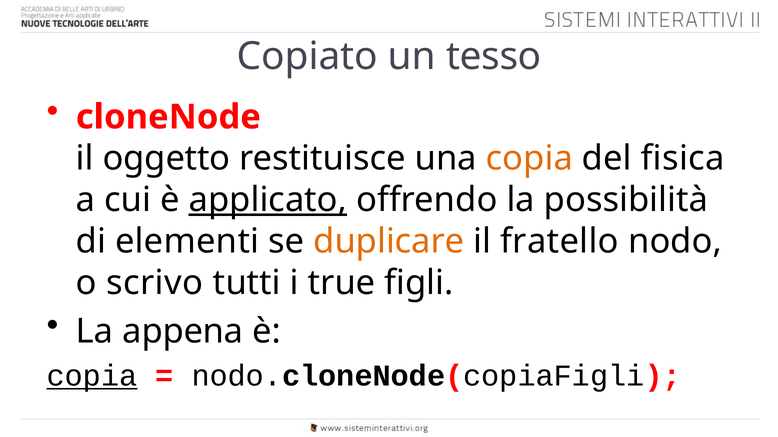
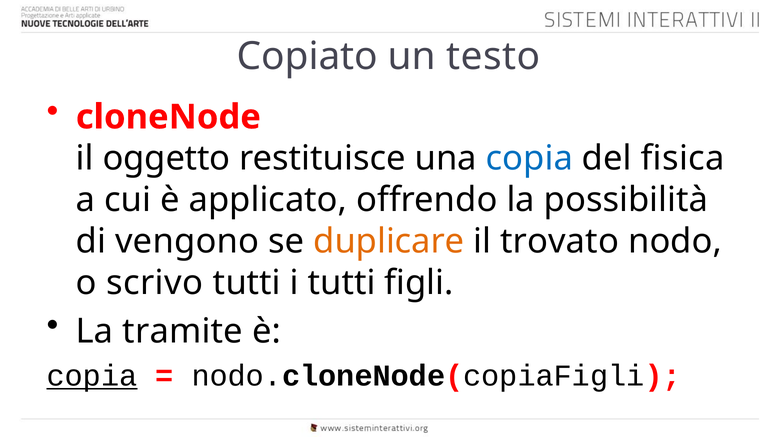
tesso: tesso -> testo (493, 57)
copia colour: orange -> blue (529, 159)
applicato underline: present -> none (268, 200)
elementi: elementi -> vengono (187, 242)
fratello: fratello -> trovato (560, 242)
i true: true -> tutti (342, 283)
appena: appena -> tramite (183, 332)
